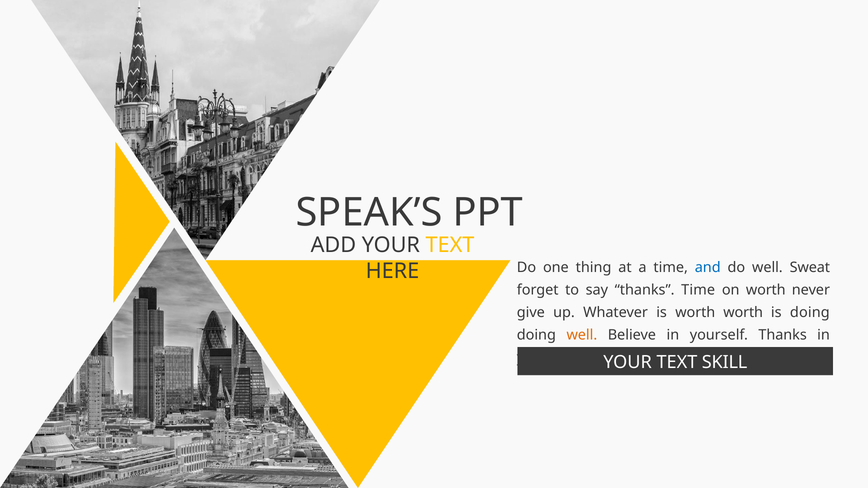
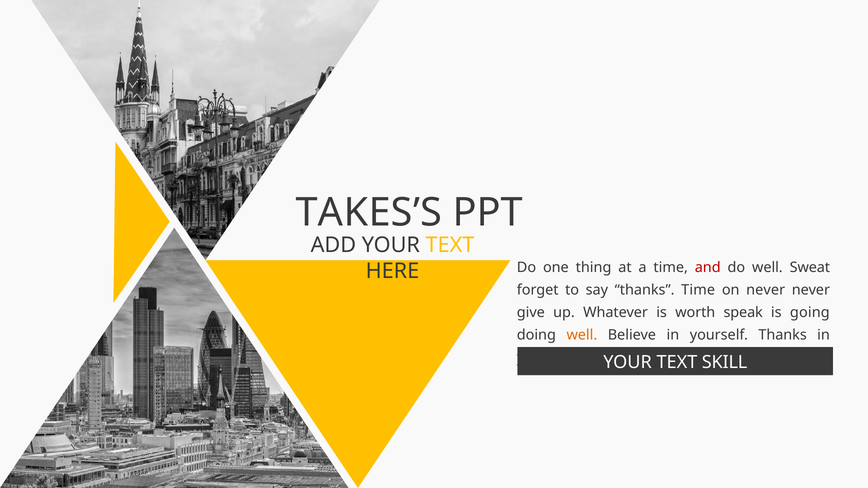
SPEAK’S: SPEAK’S -> TAKES’S (369, 213)
and colour: blue -> red (708, 268)
on worth: worth -> never (766, 290)
worth worth: worth -> speak (743, 313)
is doing: doing -> going (810, 313)
